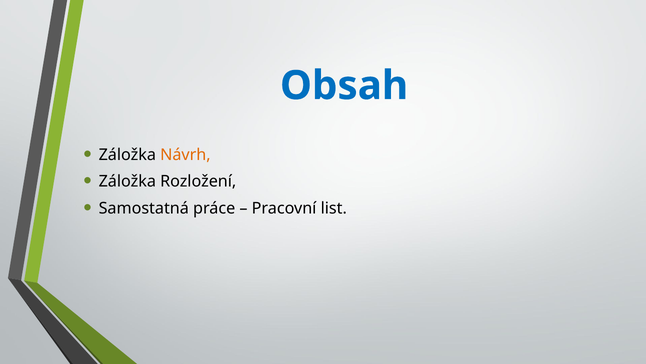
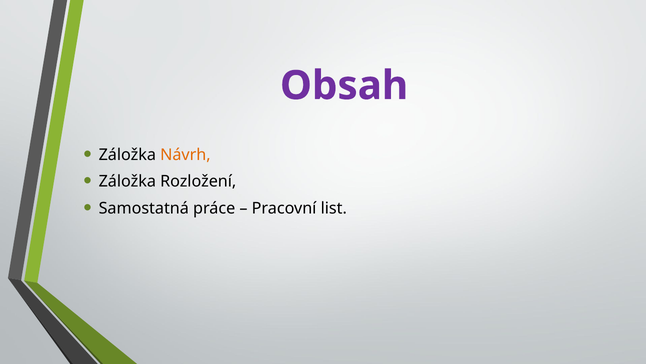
Obsah colour: blue -> purple (344, 86)
